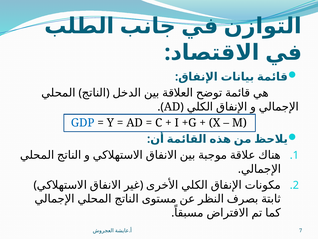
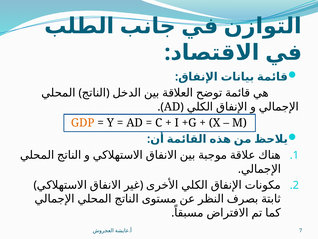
GDP colour: blue -> orange (83, 123)
